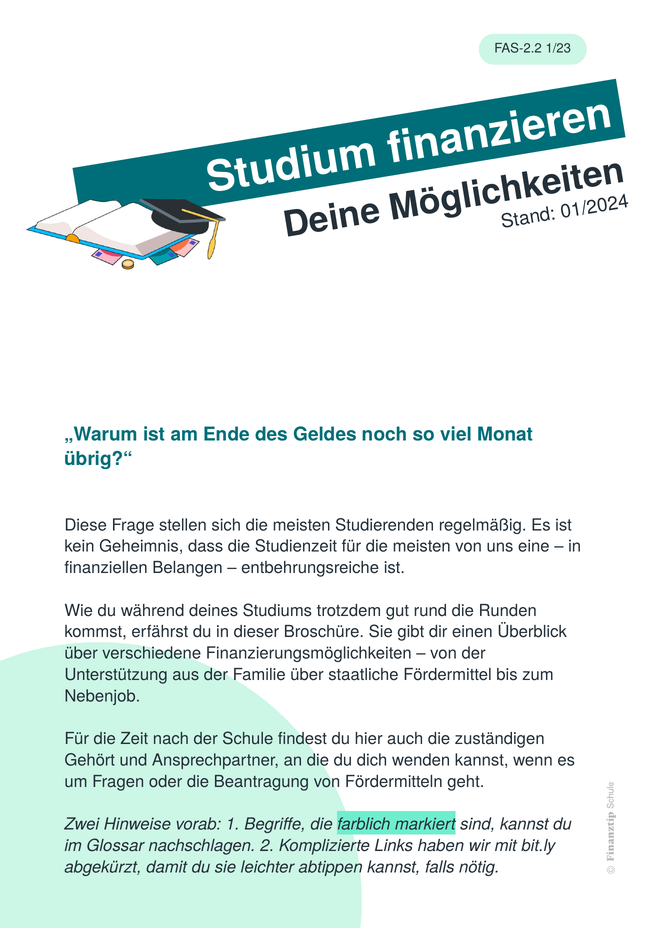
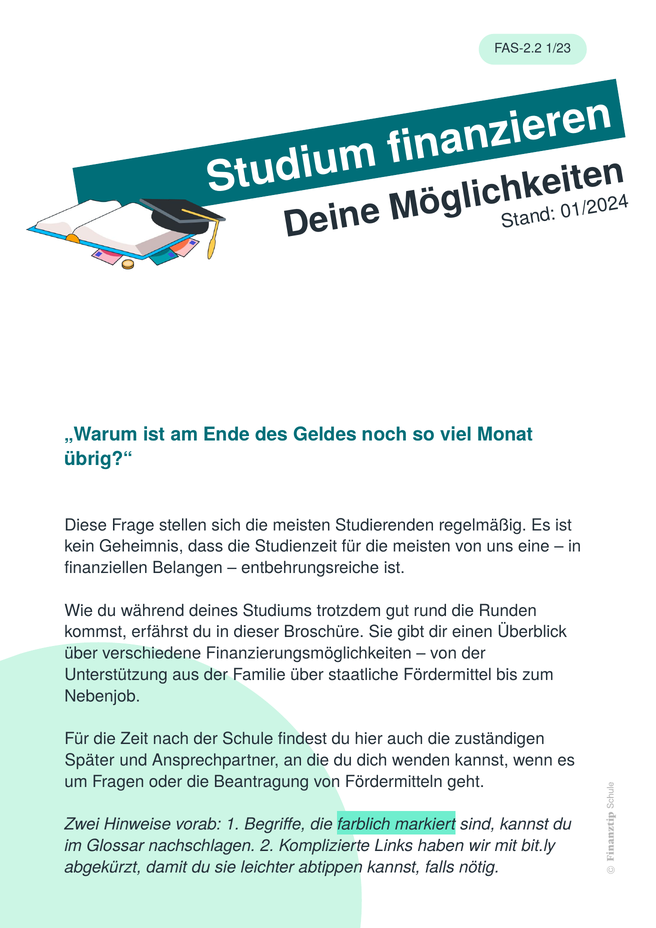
Gehört: Gehört -> Später (90, 760)
